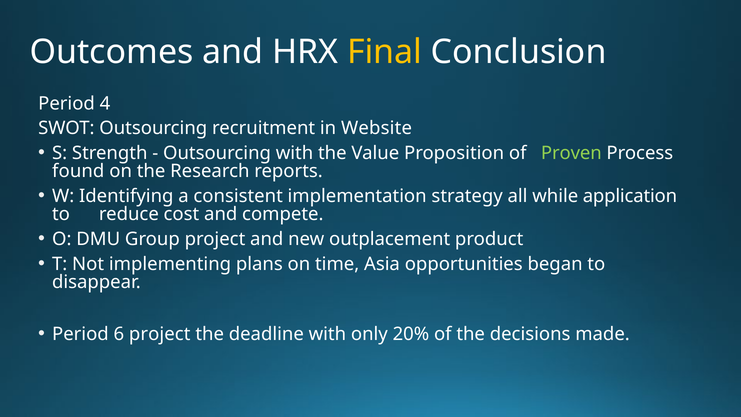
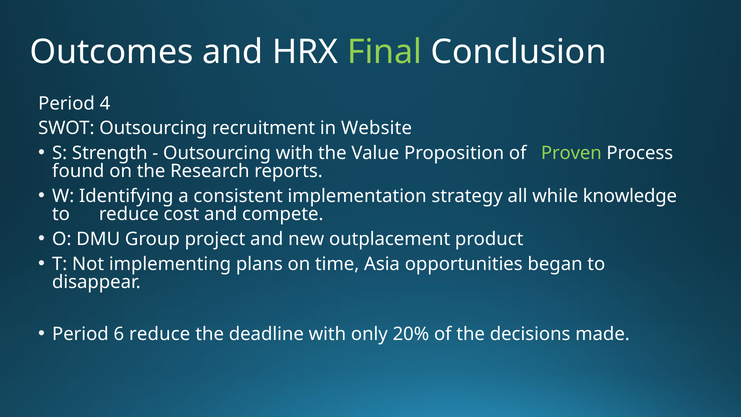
Final colour: yellow -> light green (385, 52)
application: application -> knowledge (630, 196)
6 project: project -> reduce (160, 334)
